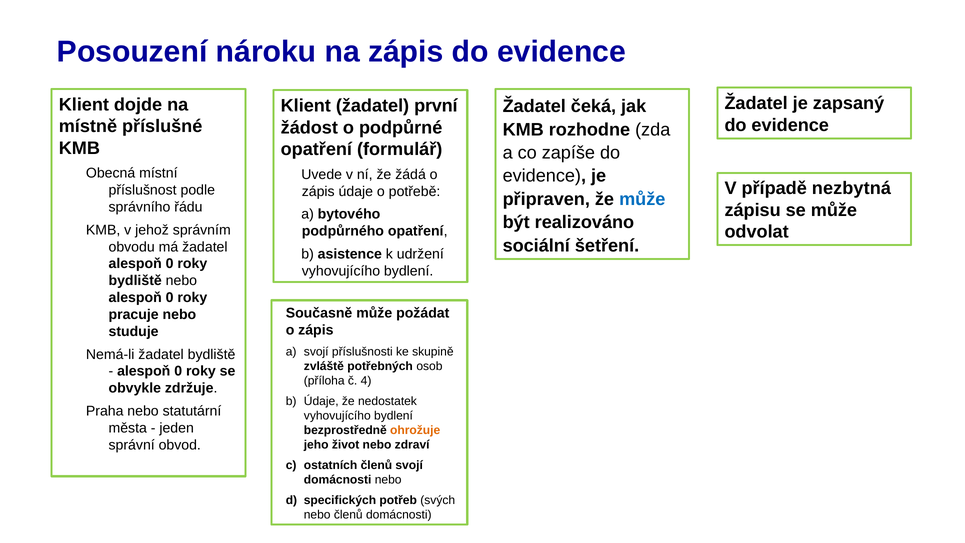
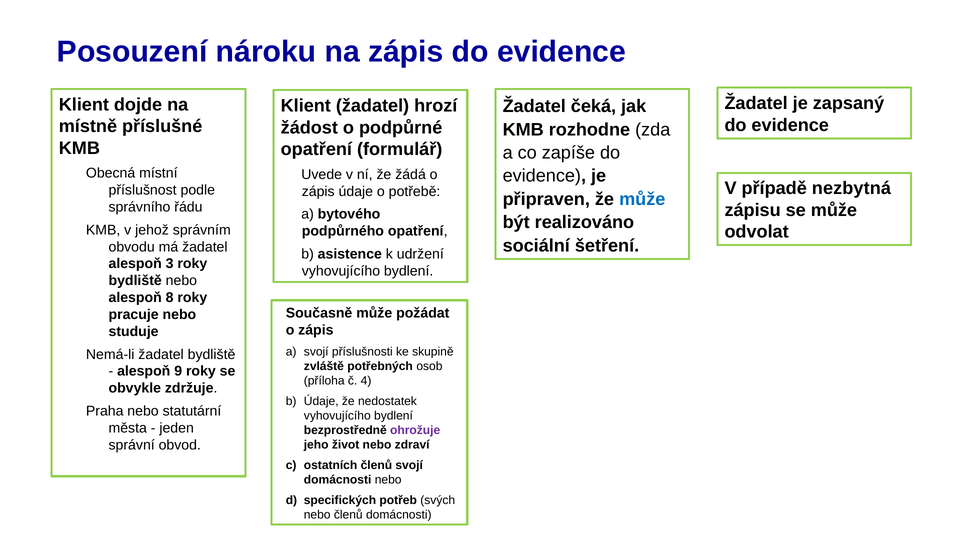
první: první -> hrozí (436, 106)
0: 0 -> 3 (170, 264)
0: 0 -> 8 (170, 298)
0: 0 -> 9 (178, 371)
ohrožuje colour: orange -> purple (415, 430)
